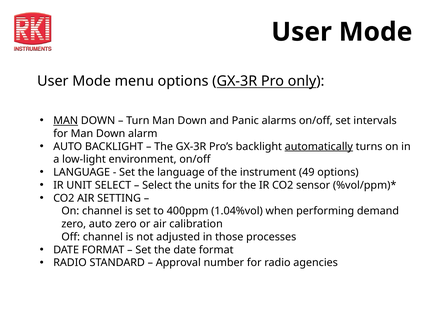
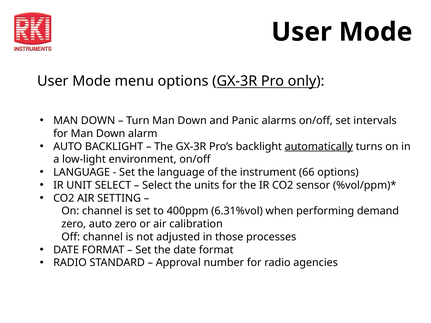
MAN underline: present -> none (66, 121)
49: 49 -> 66 (307, 172)
1.04%vol: 1.04%vol -> 6.31%vol (237, 211)
